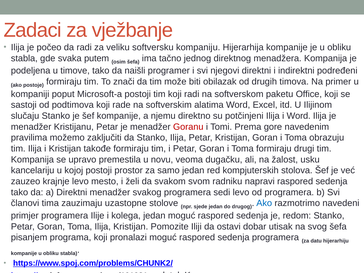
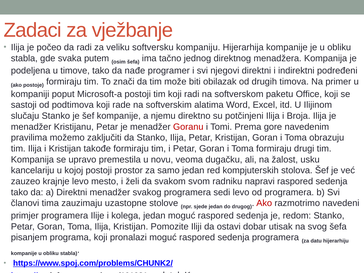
naišli: naišli -> nađe (135, 71)
i Word: Word -> Broja (299, 116)
Ako colour: blue -> red (264, 203)
